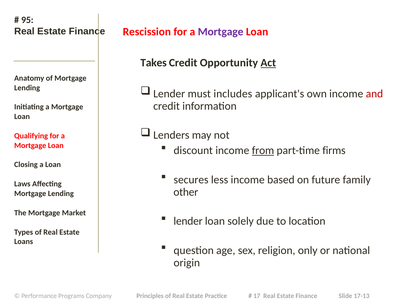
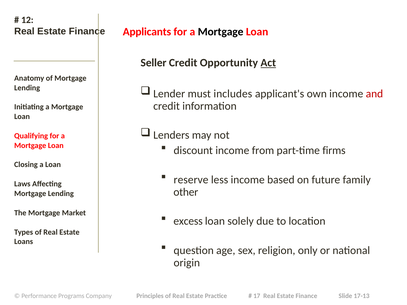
95: 95 -> 12 (27, 20)
Rescission: Rescission -> Applicants (147, 32)
Mortgage colour: purple -> black (221, 32)
Takes: Takes -> Seller (154, 63)
from underline: present -> none (263, 151)
secures: secures -> reserve (191, 180)
lender: lender -> excess (188, 221)
